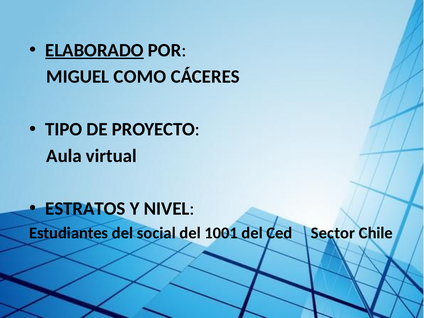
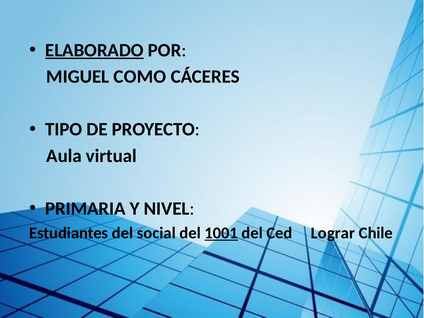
ESTRATOS: ESTRATOS -> PRIMARIA (85, 209)
1001 underline: none -> present (221, 233)
Sector: Sector -> Lograr (333, 233)
